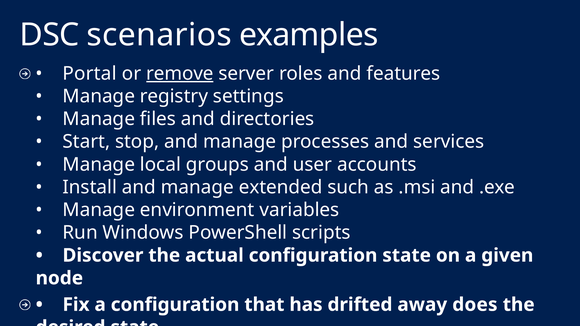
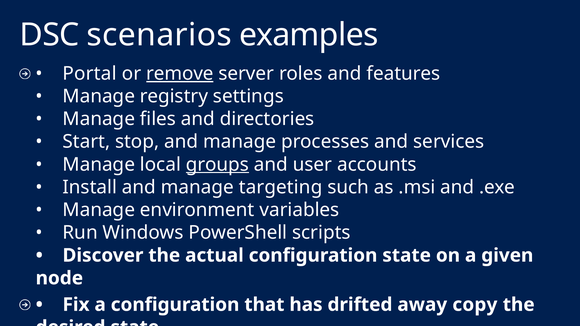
groups underline: none -> present (217, 165)
extended: extended -> targeting (281, 187)
does: does -> copy (475, 305)
